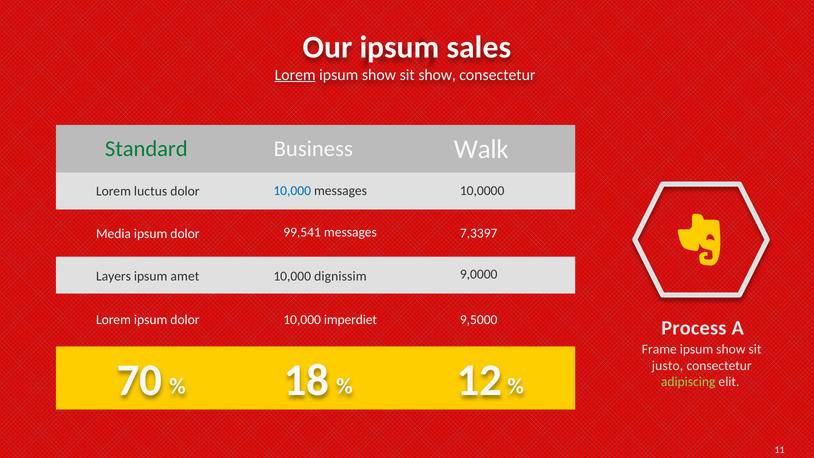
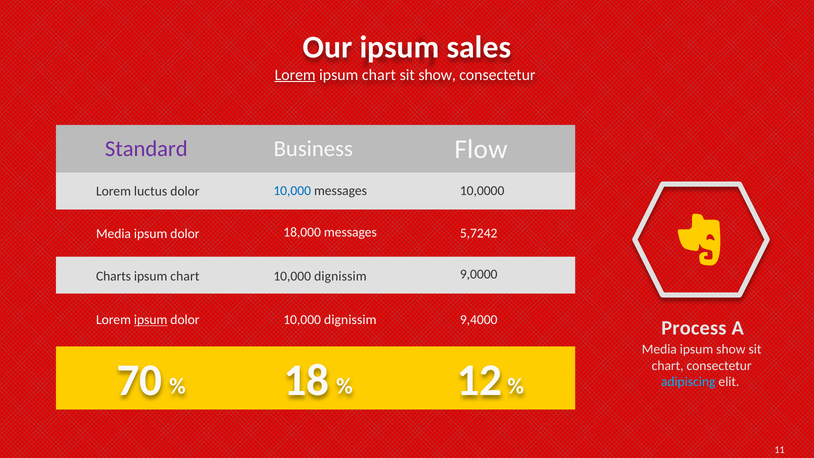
show: show -> chart (379, 75)
Standard colour: green -> purple (146, 149)
Walk: Walk -> Flow (481, 149)
99,541: 99,541 -> 18,000 (302, 232)
7,3397: 7,3397 -> 5,7242 (479, 233)
Layers: Layers -> Charts (114, 276)
amet: amet -> chart (185, 276)
imperdiet: imperdiet -> dignissim (350, 320)
9,5000: 9,5000 -> 9,4000 (479, 320)
ipsum underline: none -> present (151, 320)
Frame: Frame -> Media (659, 349)
justo: justo -> chart (668, 366)
adipiscing colour: light green -> light blue (688, 382)
